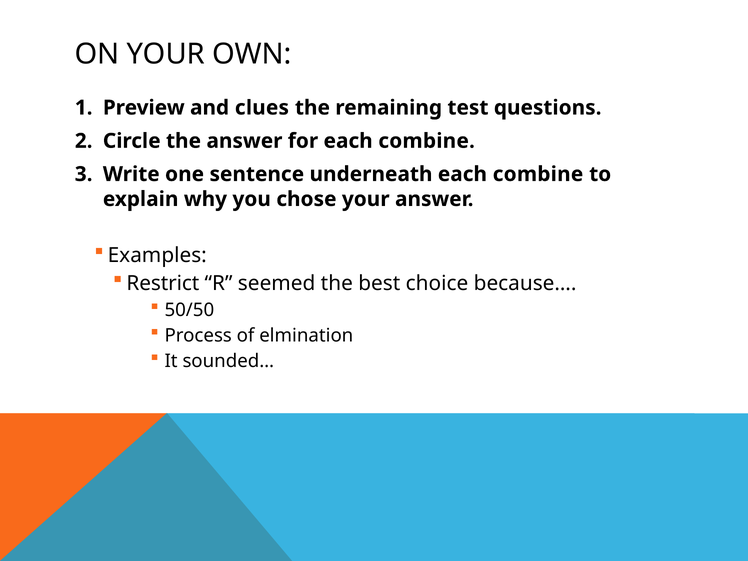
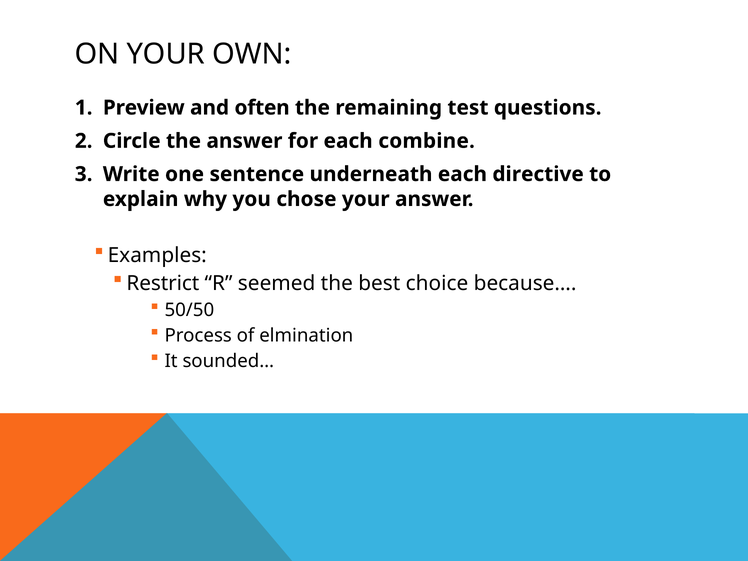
clues: clues -> often (262, 108)
underneath each combine: combine -> directive (538, 174)
